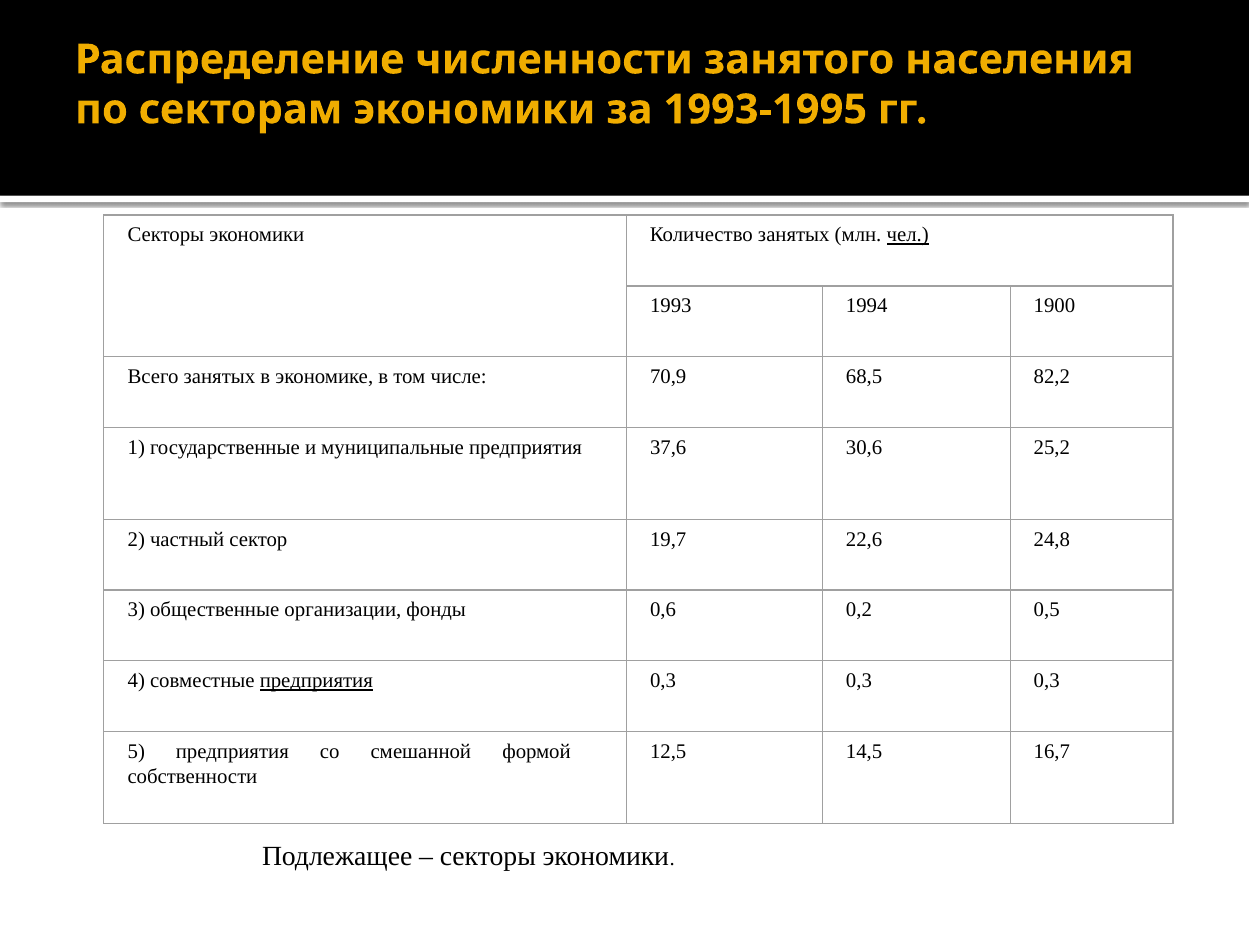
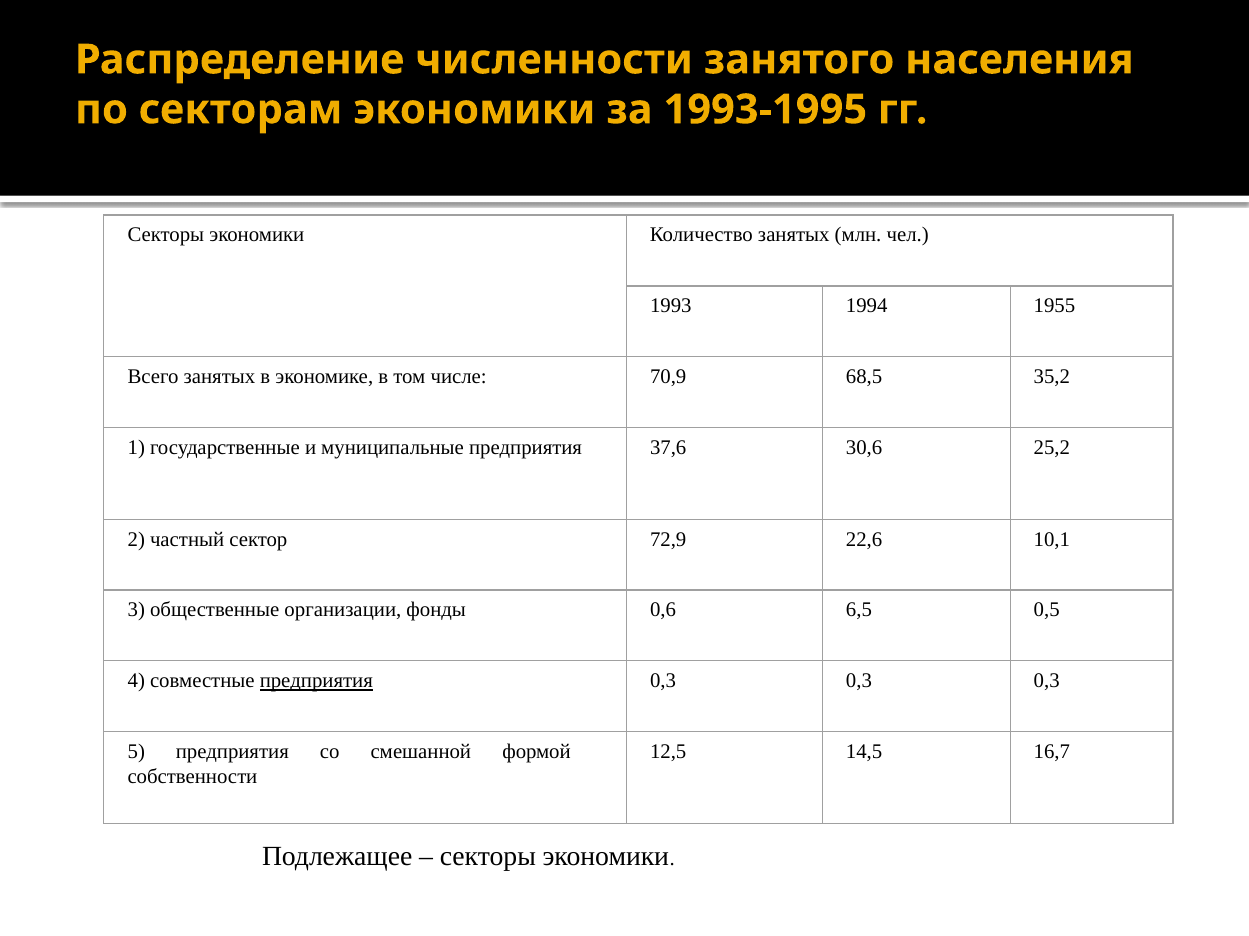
чел underline: present -> none (908, 235)
1900: 1900 -> 1955 (1055, 306)
82,2: 82,2 -> 35,2 (1052, 377)
19,7: 19,7 -> 72,9 (668, 540)
24,8: 24,8 -> 10,1 (1052, 540)
0,2: 0,2 -> 6,5 (859, 611)
